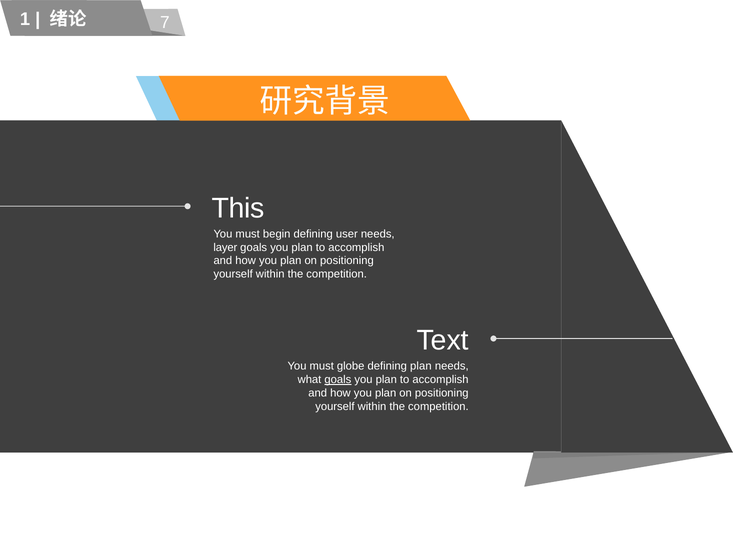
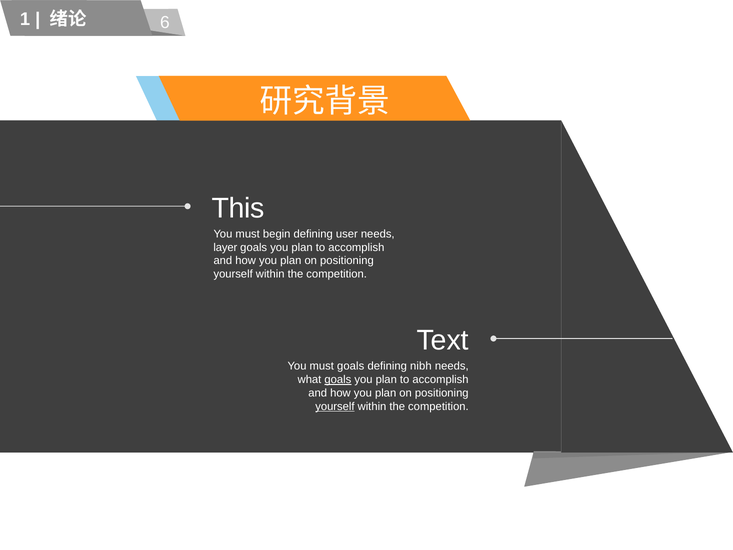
7: 7 -> 6 (165, 23)
must globe: globe -> goals (351, 366)
defining plan: plan -> nibh (421, 366)
yourself underline: none -> present (335, 406)
